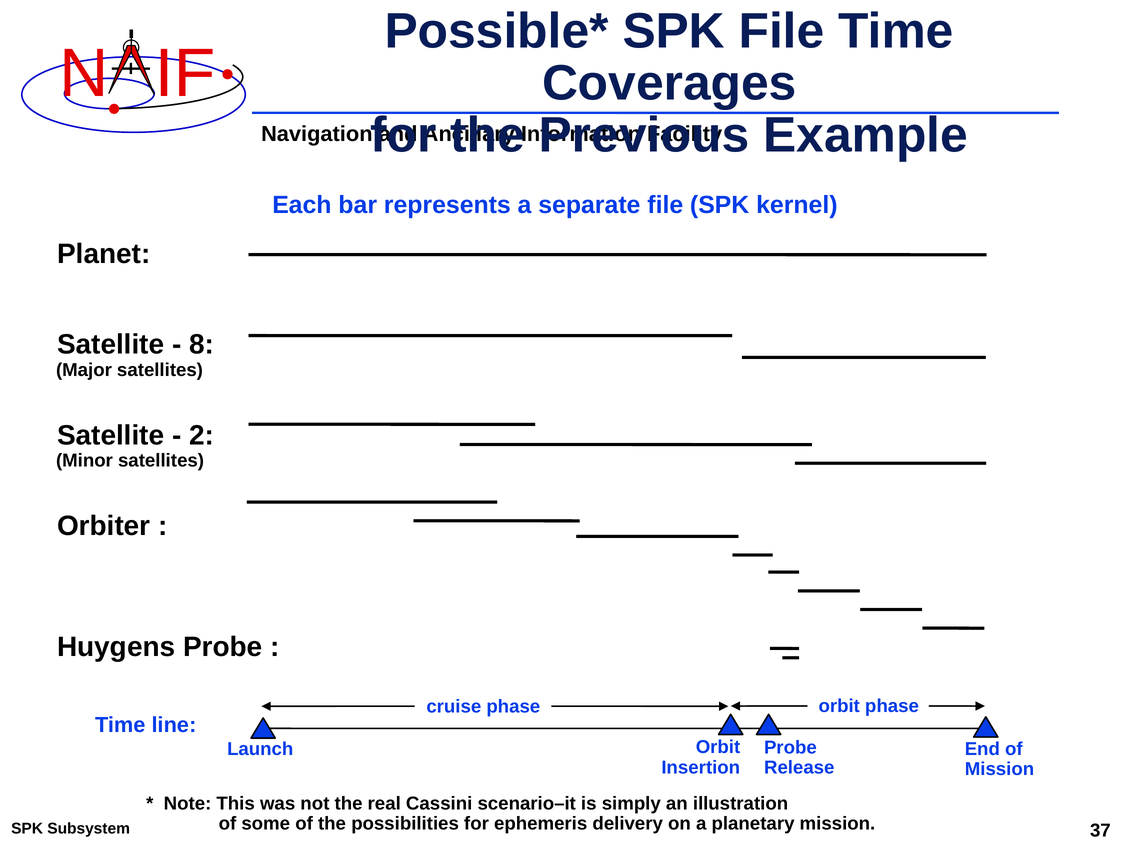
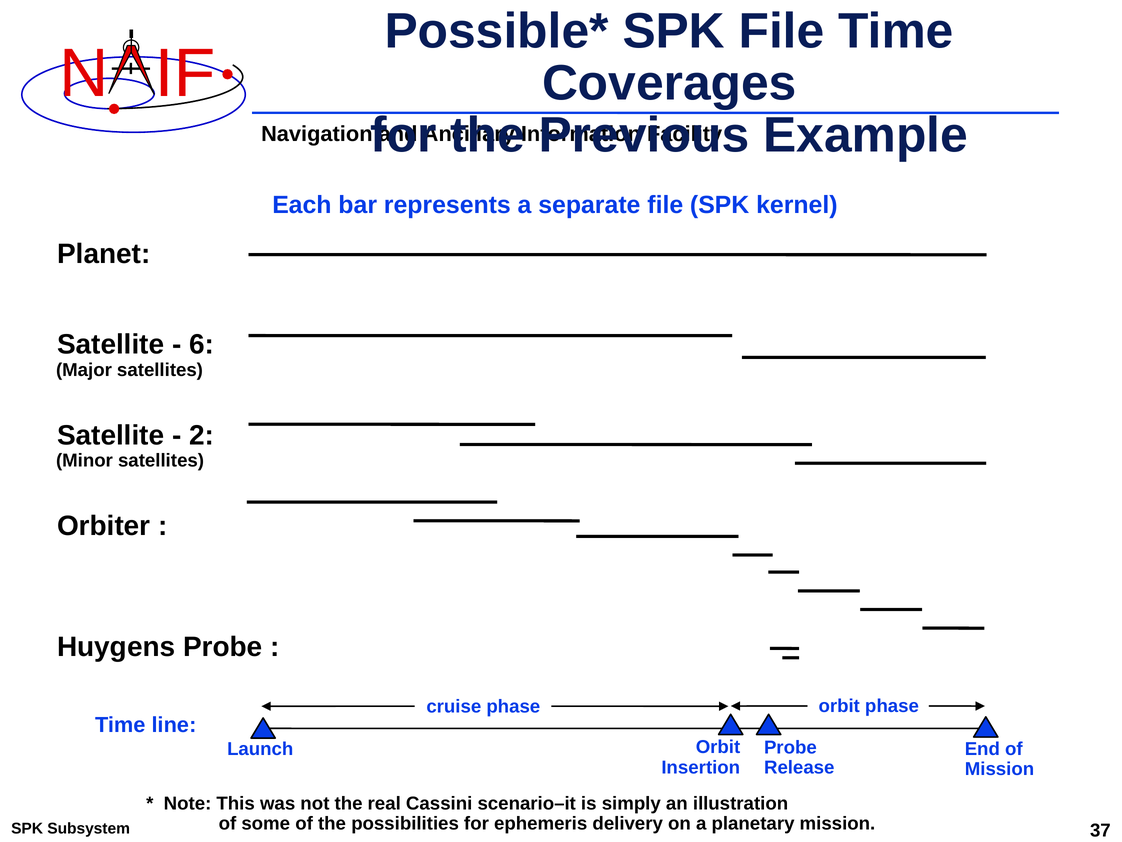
8: 8 -> 6 (202, 345)
